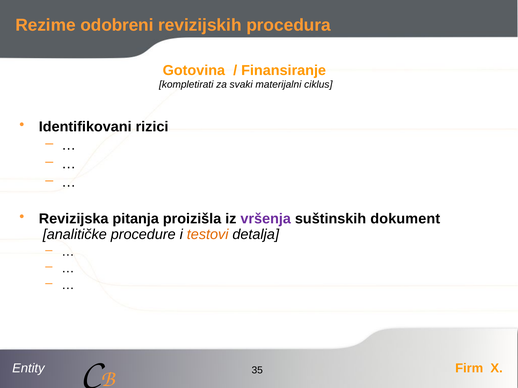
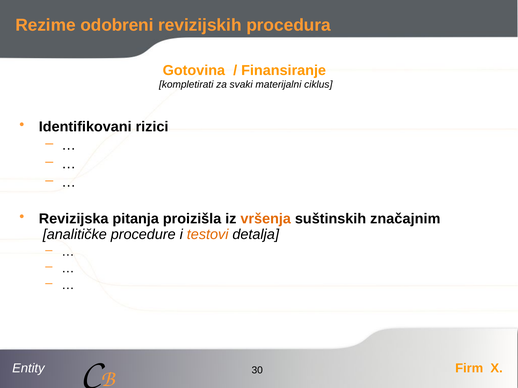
vršenja colour: purple -> orange (266, 219)
dokument: dokument -> značajnim (405, 219)
35: 35 -> 30 (257, 371)
